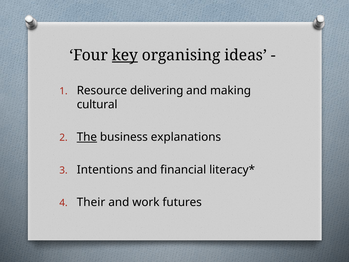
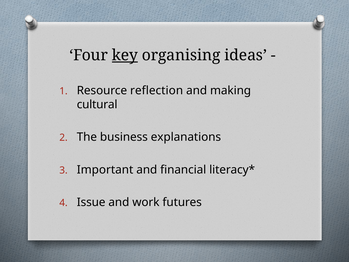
delivering: delivering -> reflection (157, 90)
The underline: present -> none (87, 137)
Intentions: Intentions -> Important (105, 170)
Their: Their -> Issue (91, 202)
